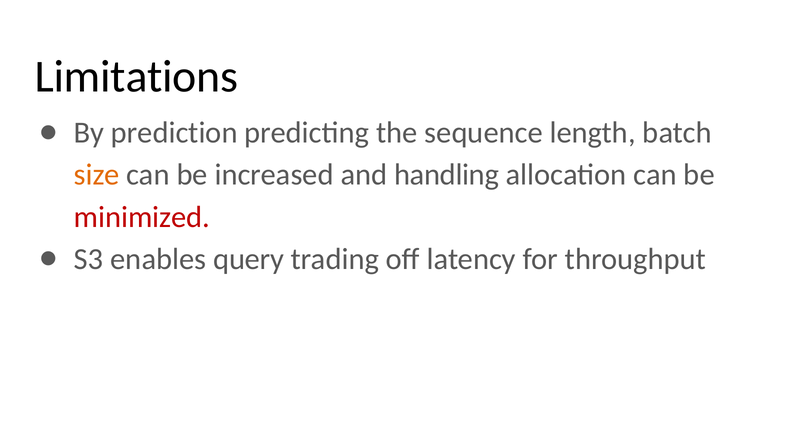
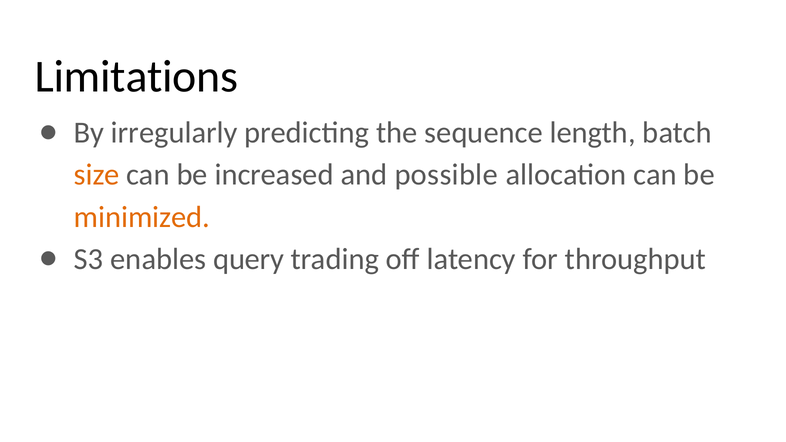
prediction: prediction -> irregularly (174, 133)
handling: handling -> possible (446, 175)
minimized colour: red -> orange (142, 217)
